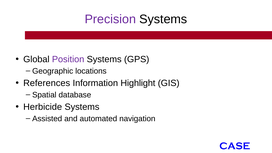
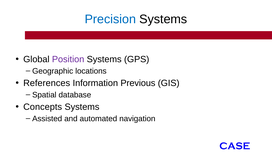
Precision colour: purple -> blue (110, 19)
Highlight: Highlight -> Previous (138, 83)
Herbicide: Herbicide -> Concepts (43, 107)
